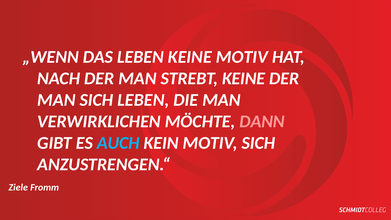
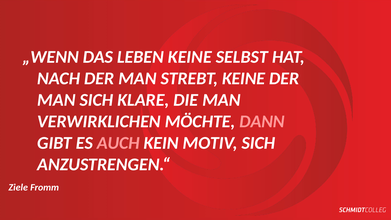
KEINE MOTIV: MOTIV -> SELBST (242, 57)
SICH LEBEN: LEBEN -> KLARE (143, 100)
AUCH colour: light blue -> pink (118, 143)
